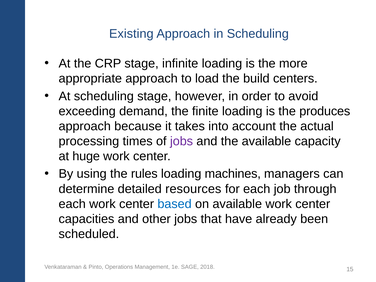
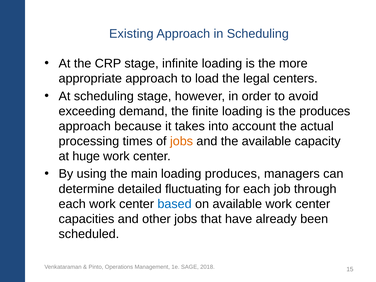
build: build -> legal (256, 79)
jobs colour: purple -> orange (182, 141)
rules: rules -> main (144, 174)
loading machines: machines -> produces (233, 174)
resources: resources -> fluctuating (193, 189)
